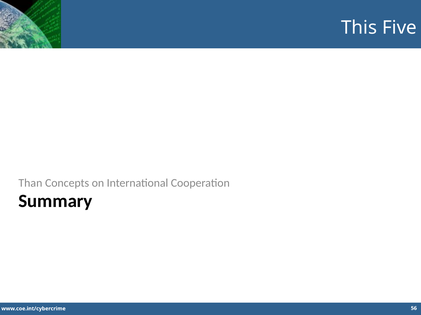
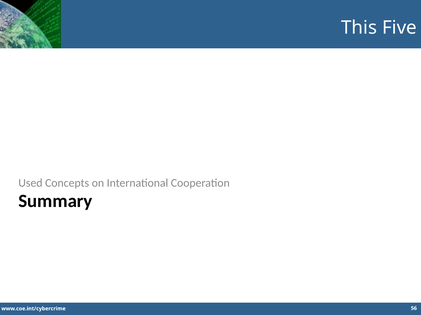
Than: Than -> Used (30, 184)
